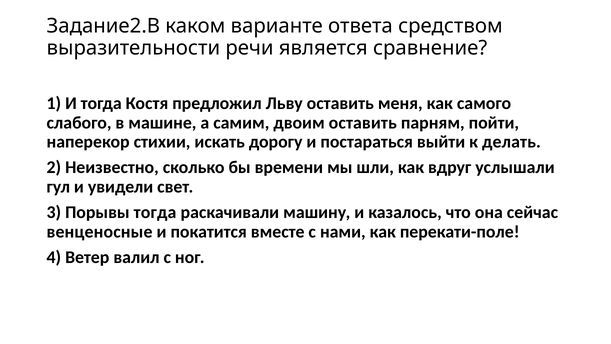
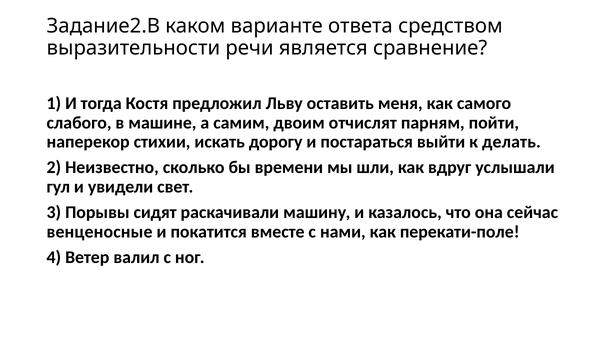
двоим оставить: оставить -> отчислят (363, 123)
Порывы тогда: тогда -> сидят (155, 212)
